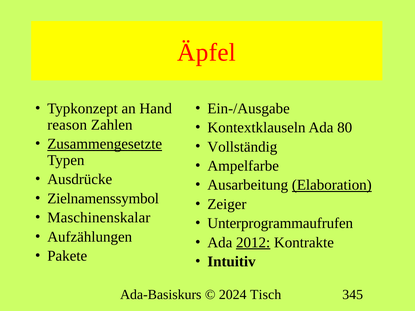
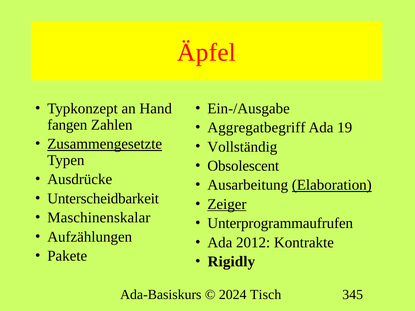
reason: reason -> fangen (67, 125)
Kontextklauseln: Kontextklauseln -> Aggregatbegriff (256, 128)
80: 80 -> 19 (345, 128)
Ampelfarbe: Ampelfarbe -> Obsolescent (243, 166)
Zielnamenssymbol: Zielnamenssymbol -> Unterscheidbarkeit (103, 199)
Zeiger underline: none -> present (227, 204)
2012 underline: present -> none (253, 243)
Intuitiv: Intuitiv -> Rigidly (231, 262)
